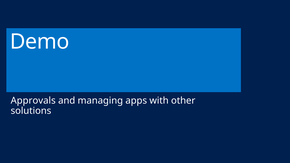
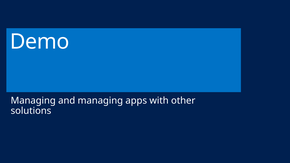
Approvals: Approvals -> Managing (33, 101)
